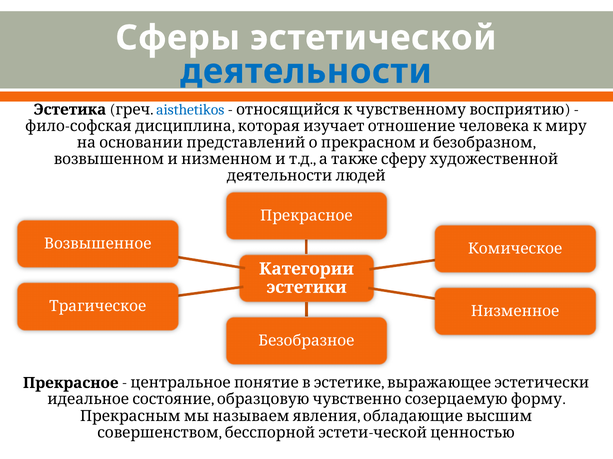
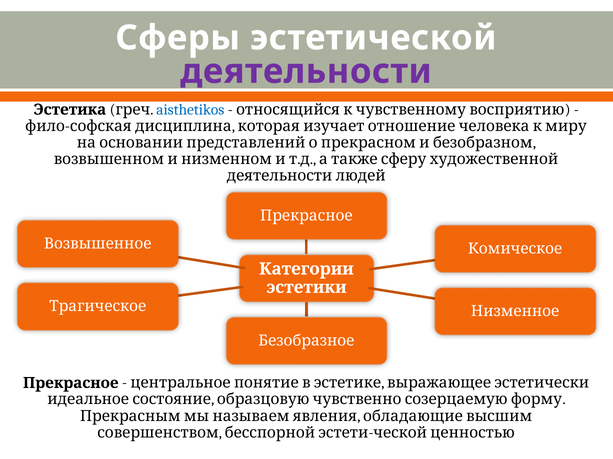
деятельности colour: blue -> purple (306, 71)
